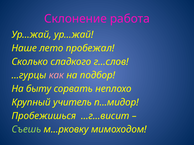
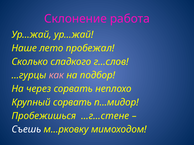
быту: быту -> через (39, 89)
Крупный учитель: учитель -> сорвать (72, 103)
…г…висит: …г…висит -> …г…стене (105, 116)
Съешь colour: light green -> white (26, 130)
